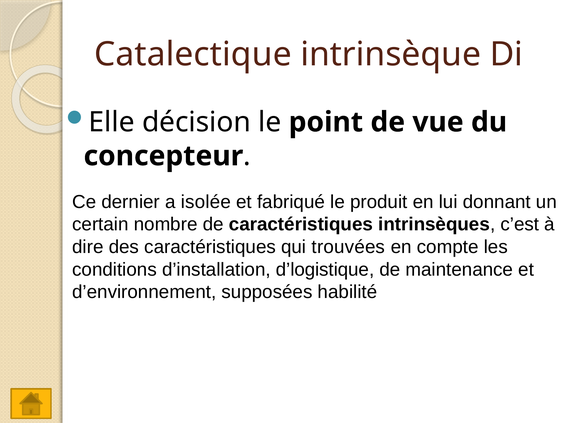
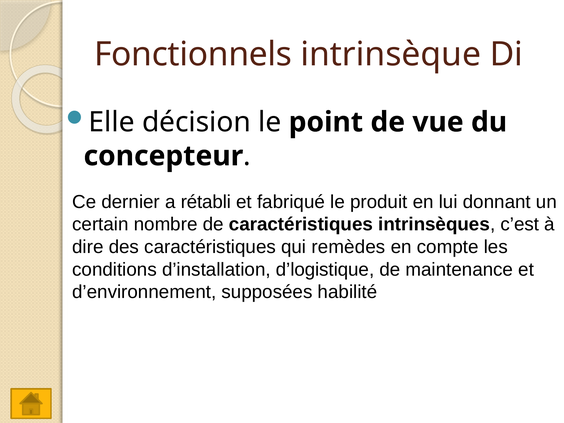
Catalectique: Catalectique -> Fonctionnels (193, 55)
isolée: isolée -> rétabli (206, 202)
trouvées: trouvées -> remèdes (348, 247)
